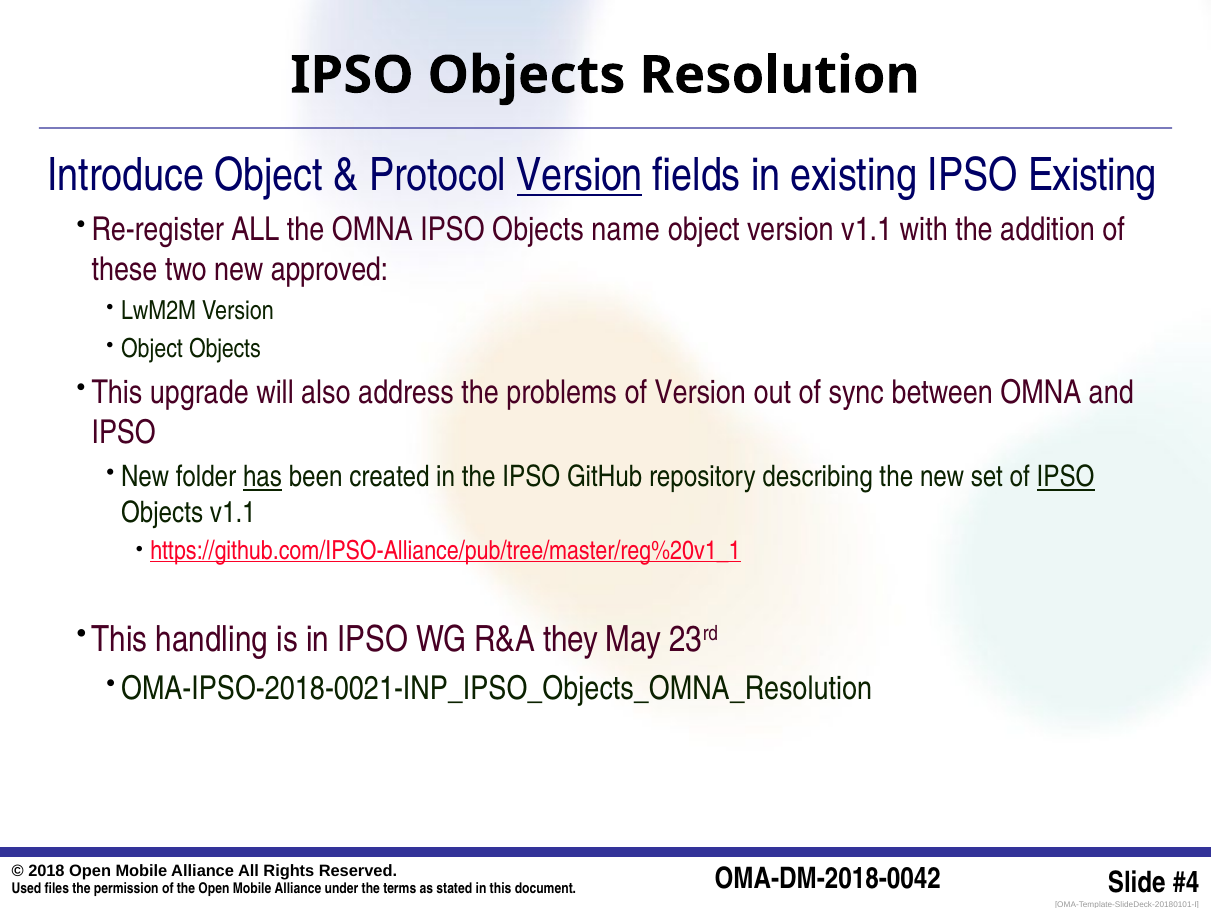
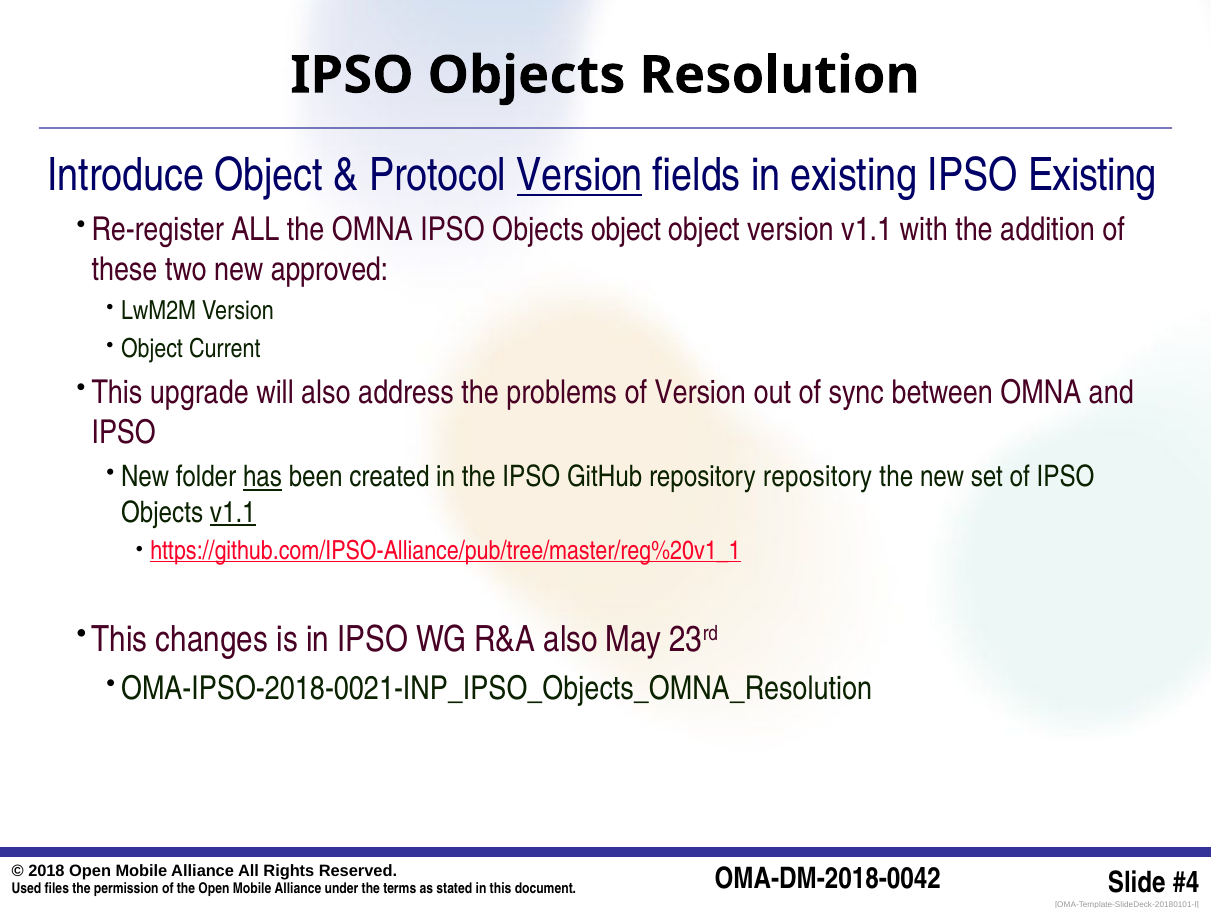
Objects name: name -> object (626, 230)
Object Objects: Objects -> Current (225, 349)
repository describing: describing -> repository (818, 477)
IPSO underline: present -> none (1066, 477)
v1.1 underline: none -> present (233, 513)
handling: handling -> changes (212, 640)
R&A they: they -> also (571, 640)
